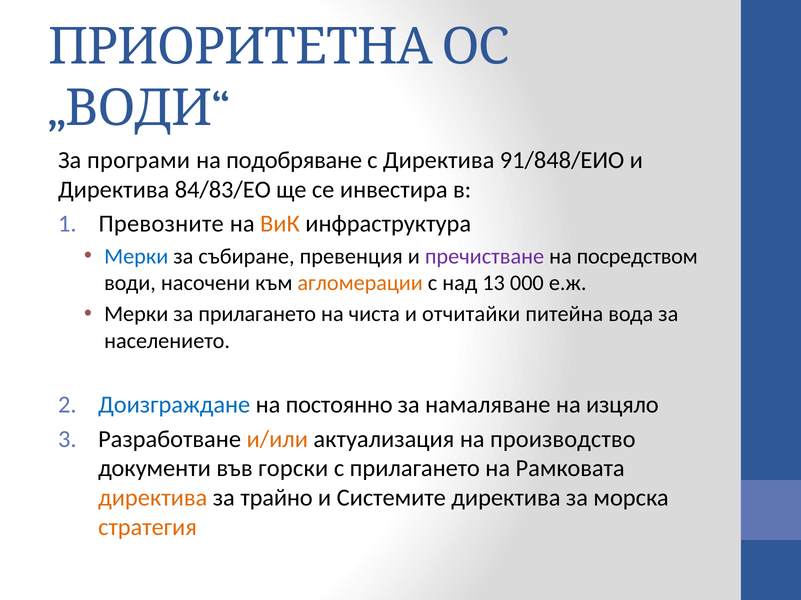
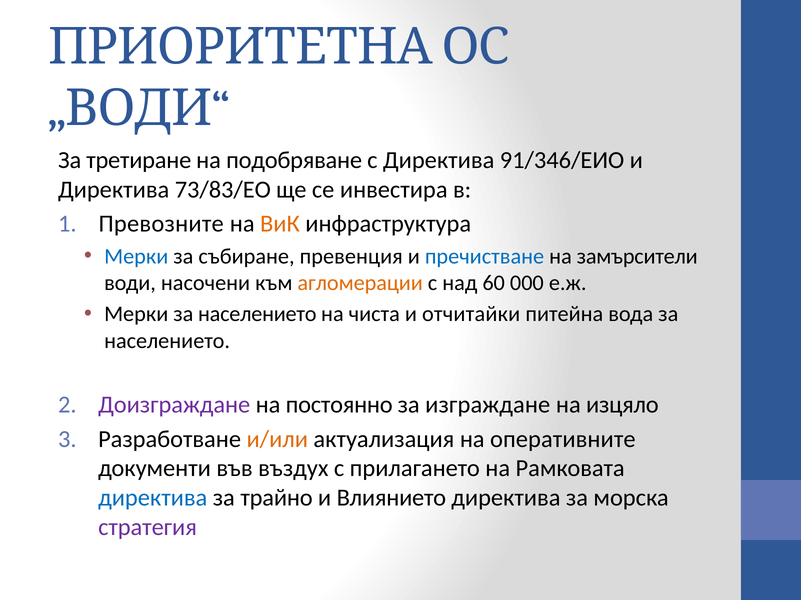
програми: програми -> третиране (139, 161)
91/848/ЕИО: 91/848/ЕИО -> 91/346/ЕИО (562, 161)
84/83/ЕО: 84/83/ЕО -> 73/83/ЕО (223, 190)
пречистване colour: purple -> blue (485, 257)
посредством: посредством -> замърсители (637, 257)
13: 13 -> 60 (494, 283)
Мерки за прилагането: прилагането -> населението (257, 314)
Доизграждане colour: blue -> purple (174, 405)
намаляване: намаляване -> изграждане (488, 405)
производство: производство -> оперативните (563, 440)
горски: горски -> въздух (293, 469)
директива colour: orange -> blue (153, 498)
Системите: Системите -> Влиянието (391, 498)
стратегия colour: orange -> purple (148, 528)
